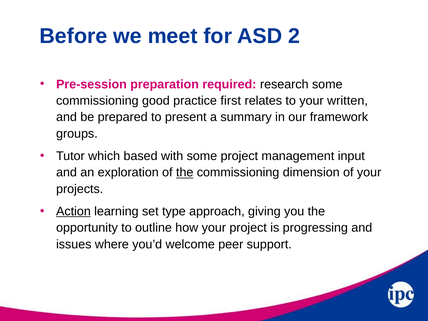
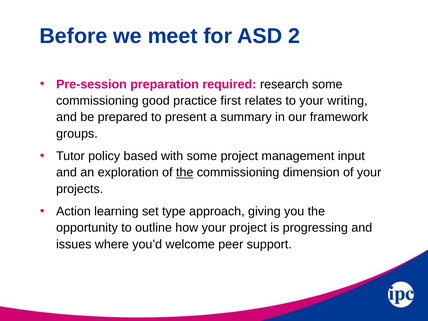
written: written -> writing (347, 101)
which: which -> policy (104, 156)
Action underline: present -> none (73, 211)
